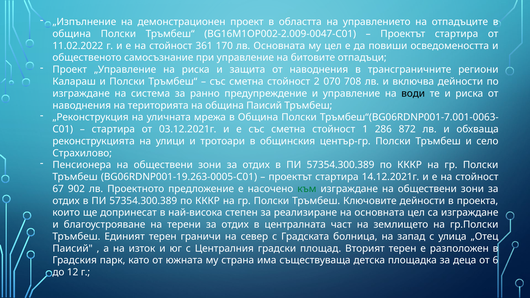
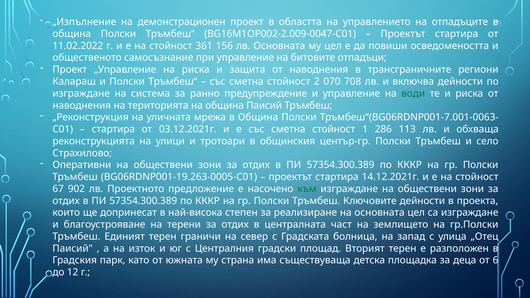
170: 170 -> 156 (224, 46)
води colour: black -> green (413, 94)
872: 872 -> 113 (407, 129)
Пенсионера: Пенсионера -> Оперативни (82, 165)
